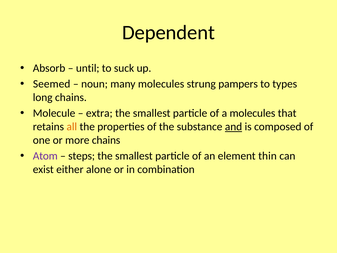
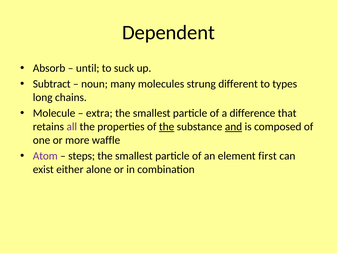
Seemed: Seemed -> Subtract (52, 84)
pampers: pampers -> different (238, 84)
a molecules: molecules -> difference (252, 113)
all colour: orange -> purple (72, 127)
the underline: none -> present (167, 127)
more chains: chains -> waffle (106, 140)
thin: thin -> first (267, 156)
